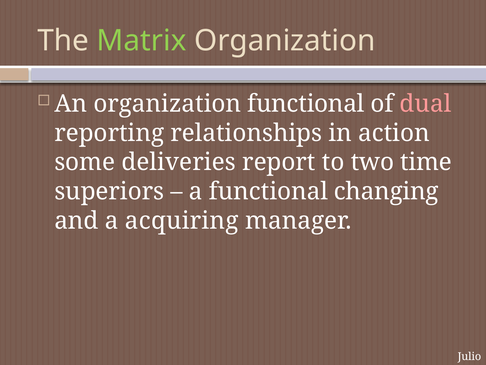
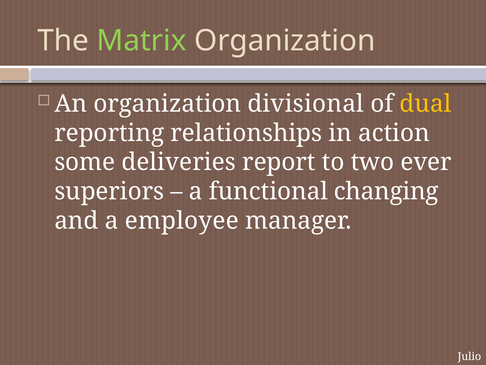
organization functional: functional -> divisional (306, 104)
dual colour: pink -> yellow (425, 104)
time: time -> ever (426, 162)
acquiring: acquiring -> employee (182, 220)
